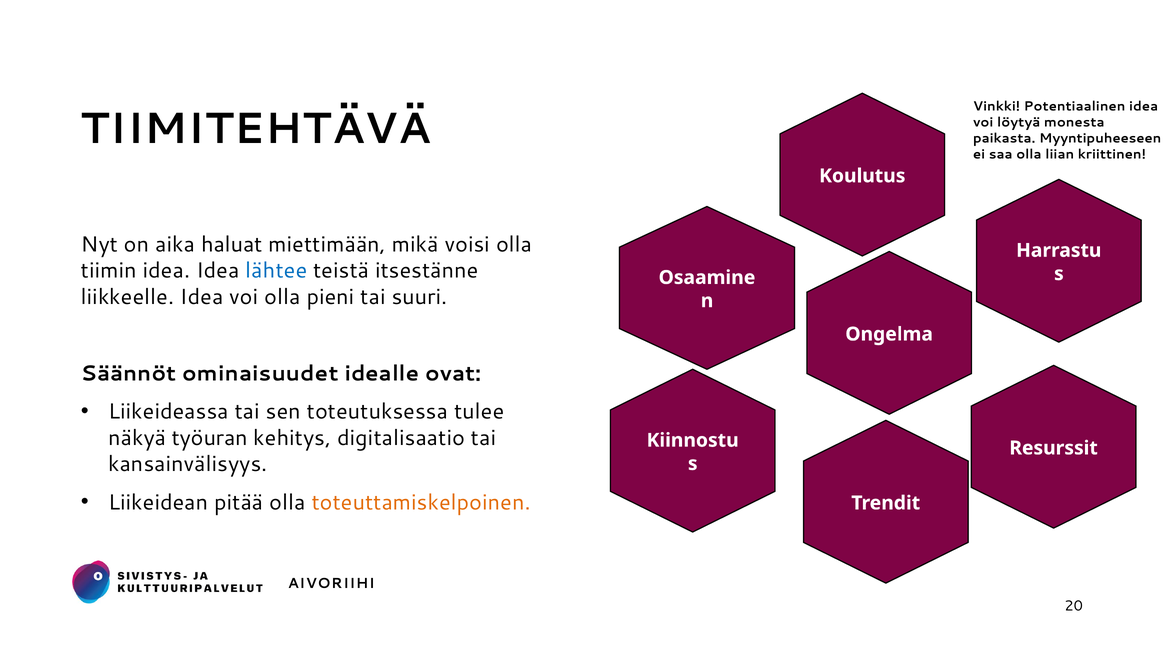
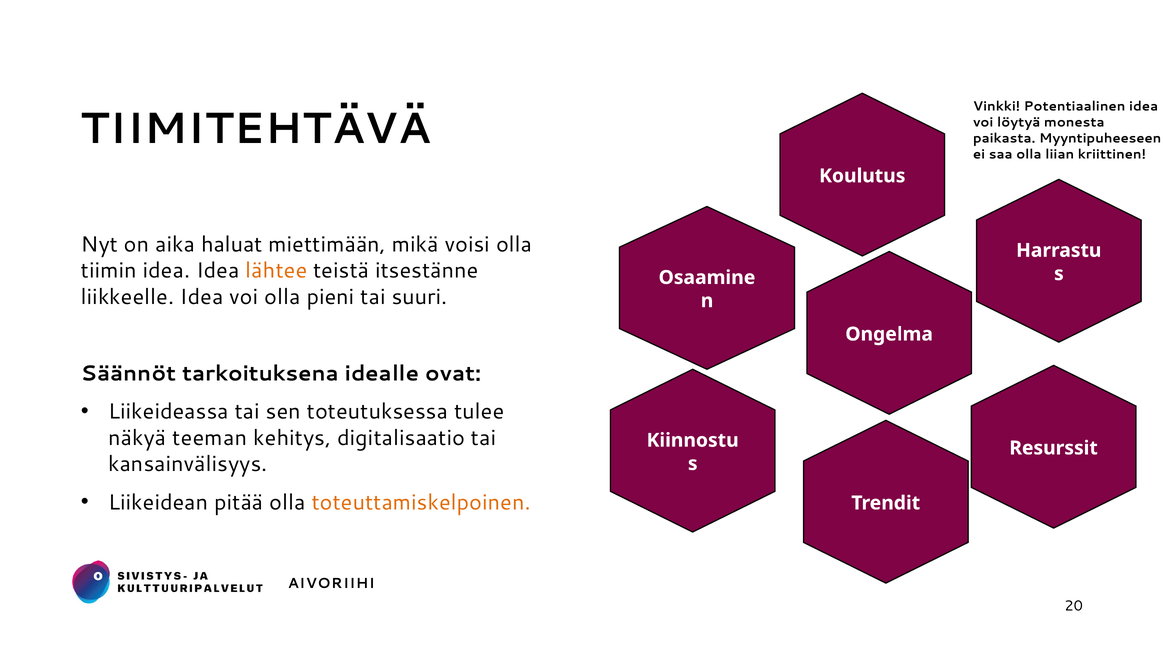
lähtee colour: blue -> orange (276, 271)
ominaisuudet: ominaisuudet -> tarkoituksena (260, 374)
työuran: työuran -> teeman (210, 438)
